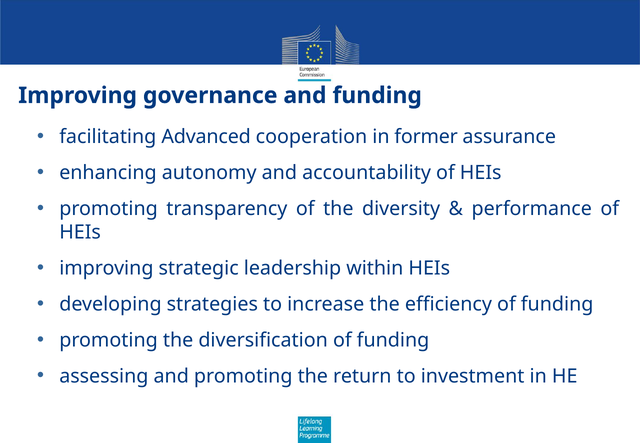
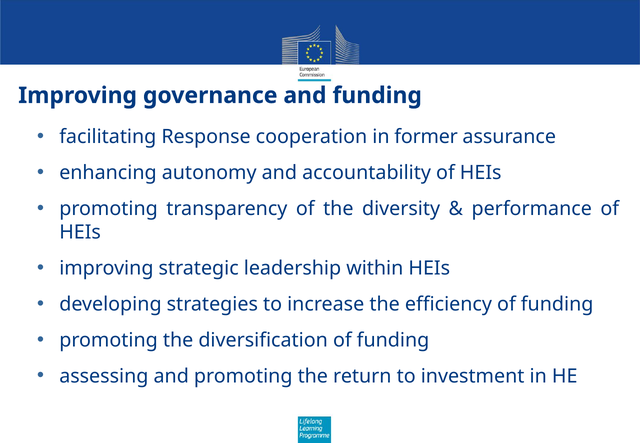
Advanced: Advanced -> Response (206, 137)
